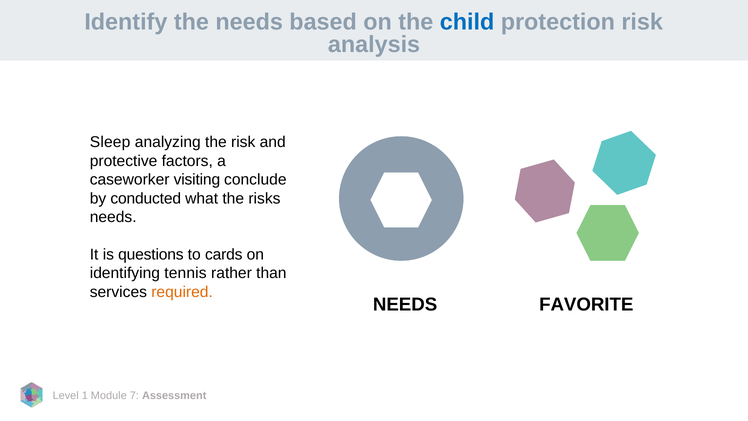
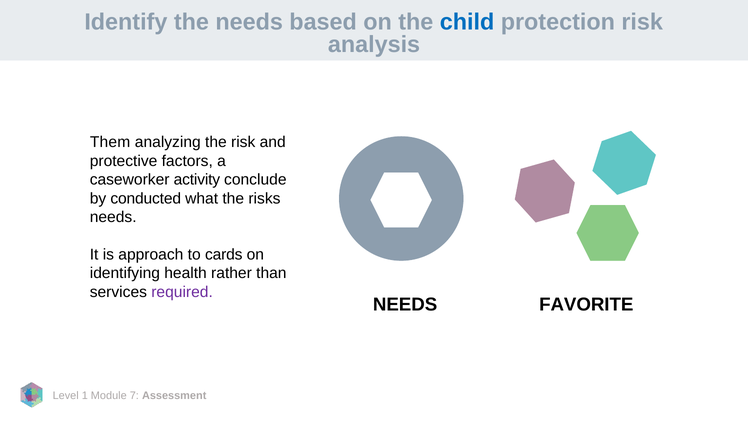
Sleep: Sleep -> Them (110, 142)
visiting: visiting -> activity (197, 180)
questions: questions -> approach (151, 254)
tennis: tennis -> health (186, 273)
required colour: orange -> purple (182, 292)
